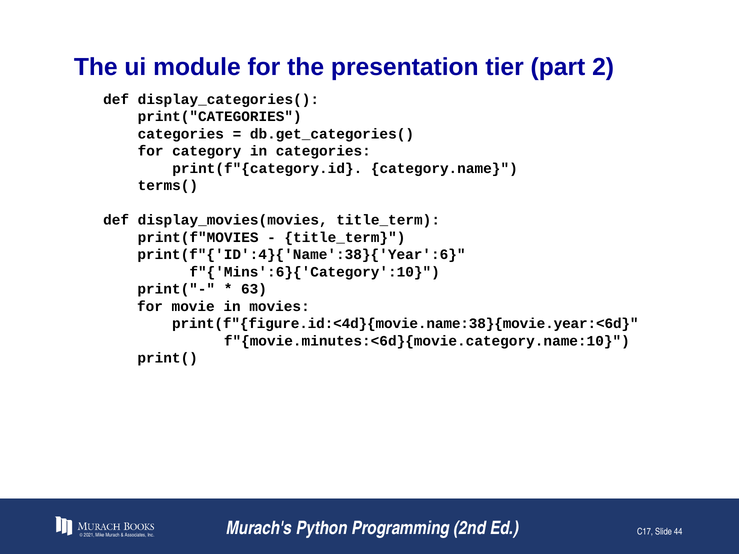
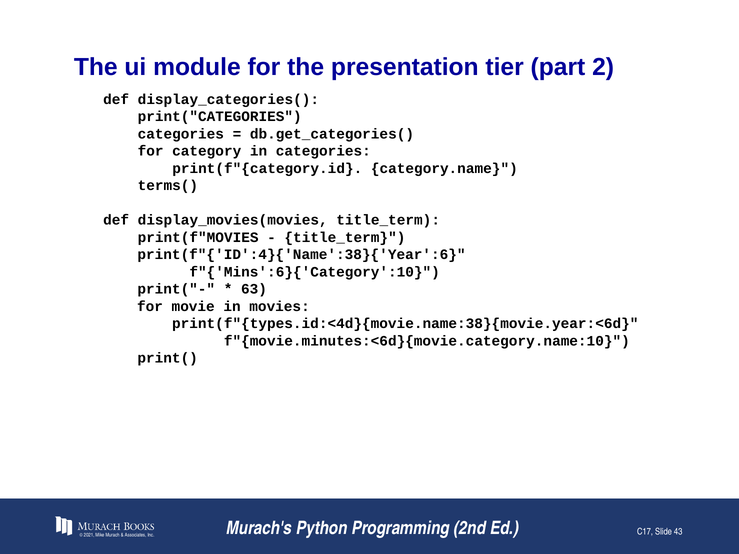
print(f"{figure.id:<4d}{movie.name:38}{movie.year:<6d: print(f"{figure.id:<4d}{movie.name:38}{movie.year:<6d -> print(f"{types.id:<4d}{movie.name:38}{movie.year:<6d (405, 324)
44: 44 -> 43 (678, 532)
